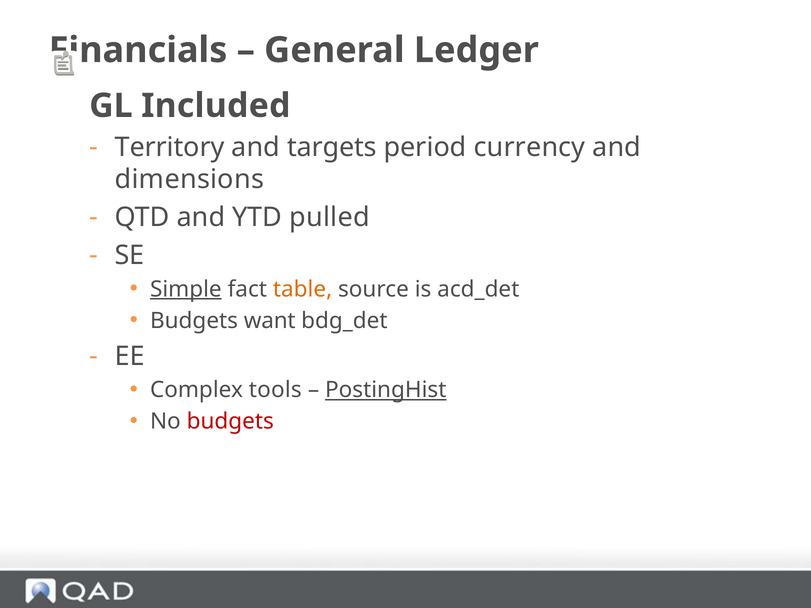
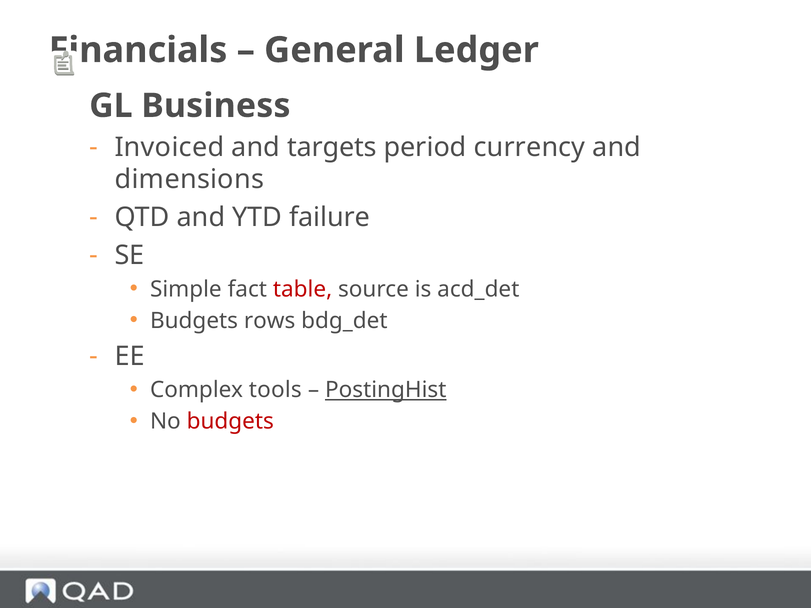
Included: Included -> Business (216, 106)
Territory: Territory -> Invoiced (169, 147)
pulled: pulled -> failure (330, 217)
Simple underline: present -> none (186, 289)
table colour: orange -> red (303, 289)
want: want -> rows (270, 321)
